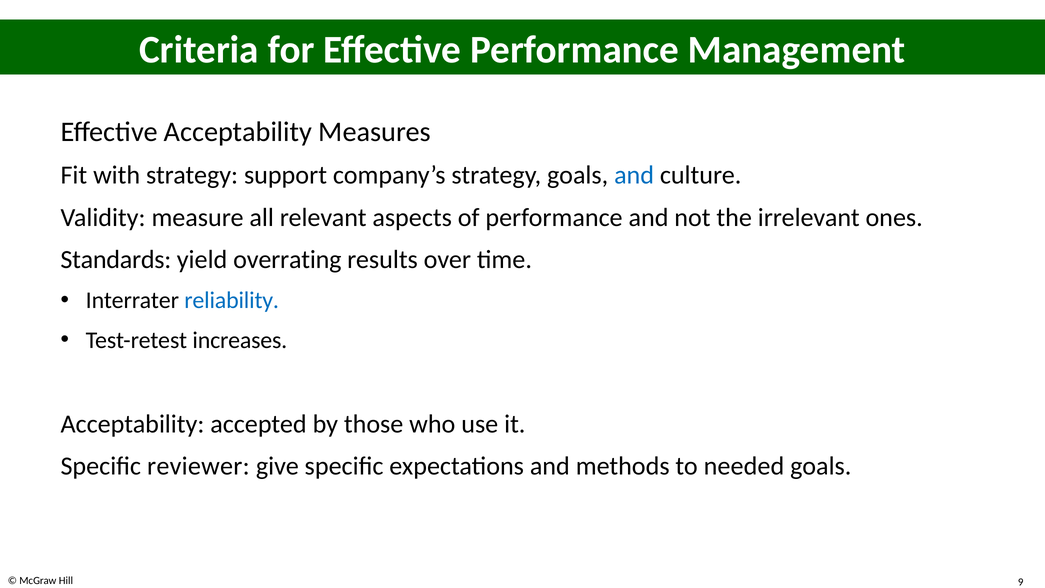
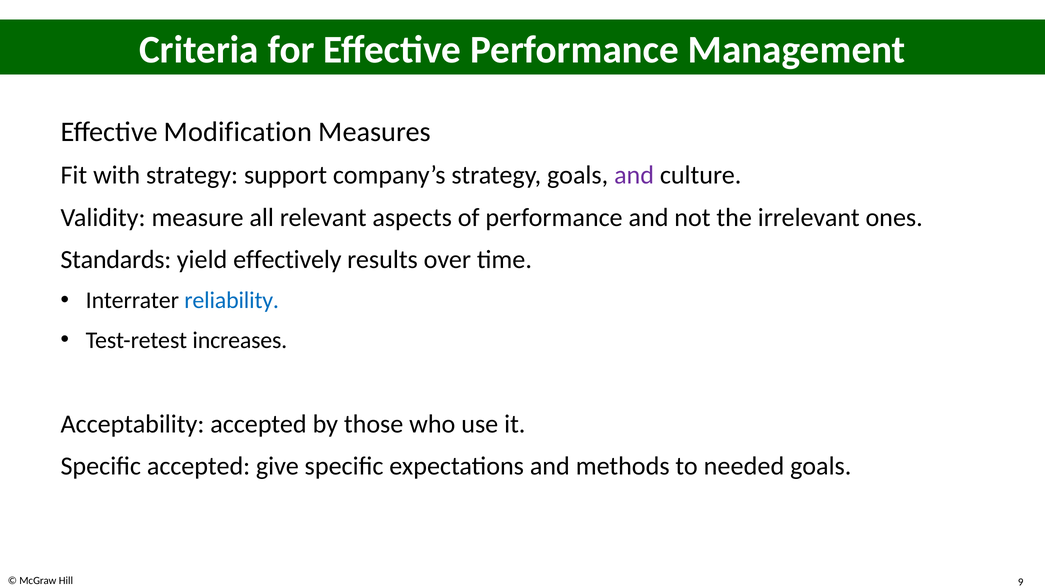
Effective Acceptability: Acceptability -> Modification (238, 132)
and colour: blue -> purple (634, 175)
overrating: overrating -> effectively (287, 260)
Specific reviewer: reviewer -> accepted (199, 466)
